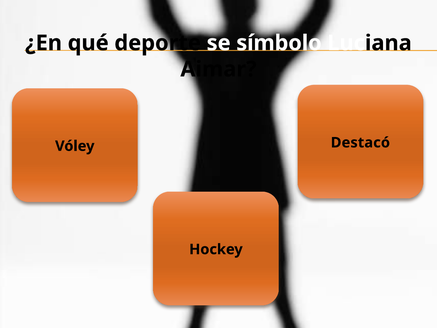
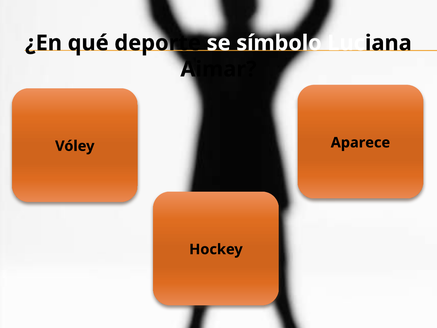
Destacó: Destacó -> Aparece (360, 143)
